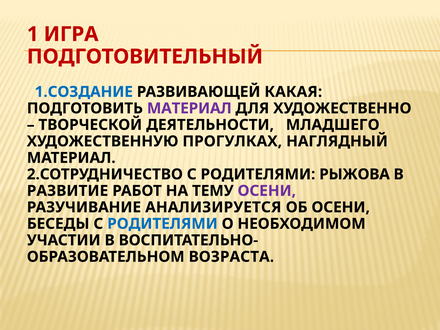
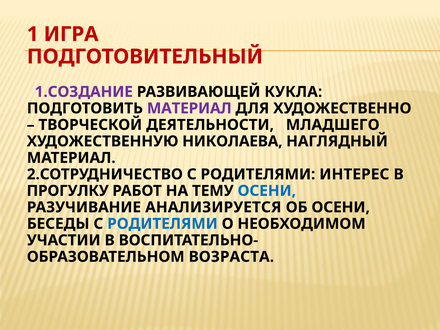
1.СОЗДАНИЕ colour: blue -> purple (84, 92)
КАКАЯ: КАКАЯ -> КУКЛА (293, 92)
ПРОГУЛКАХ: ПРОГУЛКАХ -> НИКОЛАЕВА (232, 141)
РЫЖОВА: РЫЖОВА -> ИНТЕРЕС (354, 174)
РАЗВИТИЕ: РАЗВИТИЕ -> ПРОГУЛКУ (68, 191)
ОСЕНИ colour: purple -> blue (267, 191)
